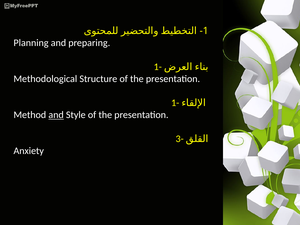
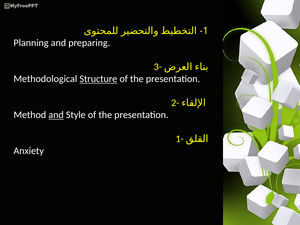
1-: 1- -> 3- (158, 67)
Structure underline: none -> present (98, 79)
1-: 1- -> 2- (175, 103)
3-: 3- -> 1- (180, 139)
